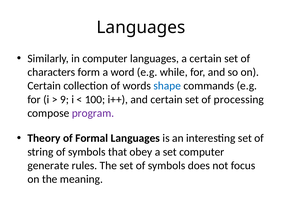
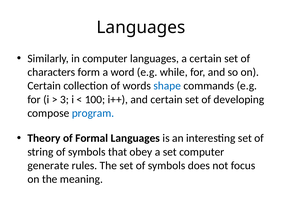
9: 9 -> 3 (64, 99)
processing: processing -> developing (239, 99)
program colour: purple -> blue (93, 113)
